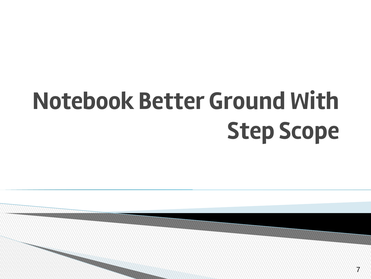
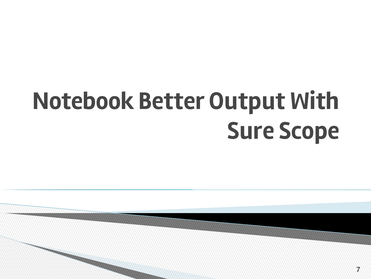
Ground: Ground -> Output (247, 101)
Step: Step -> Sure (251, 130)
